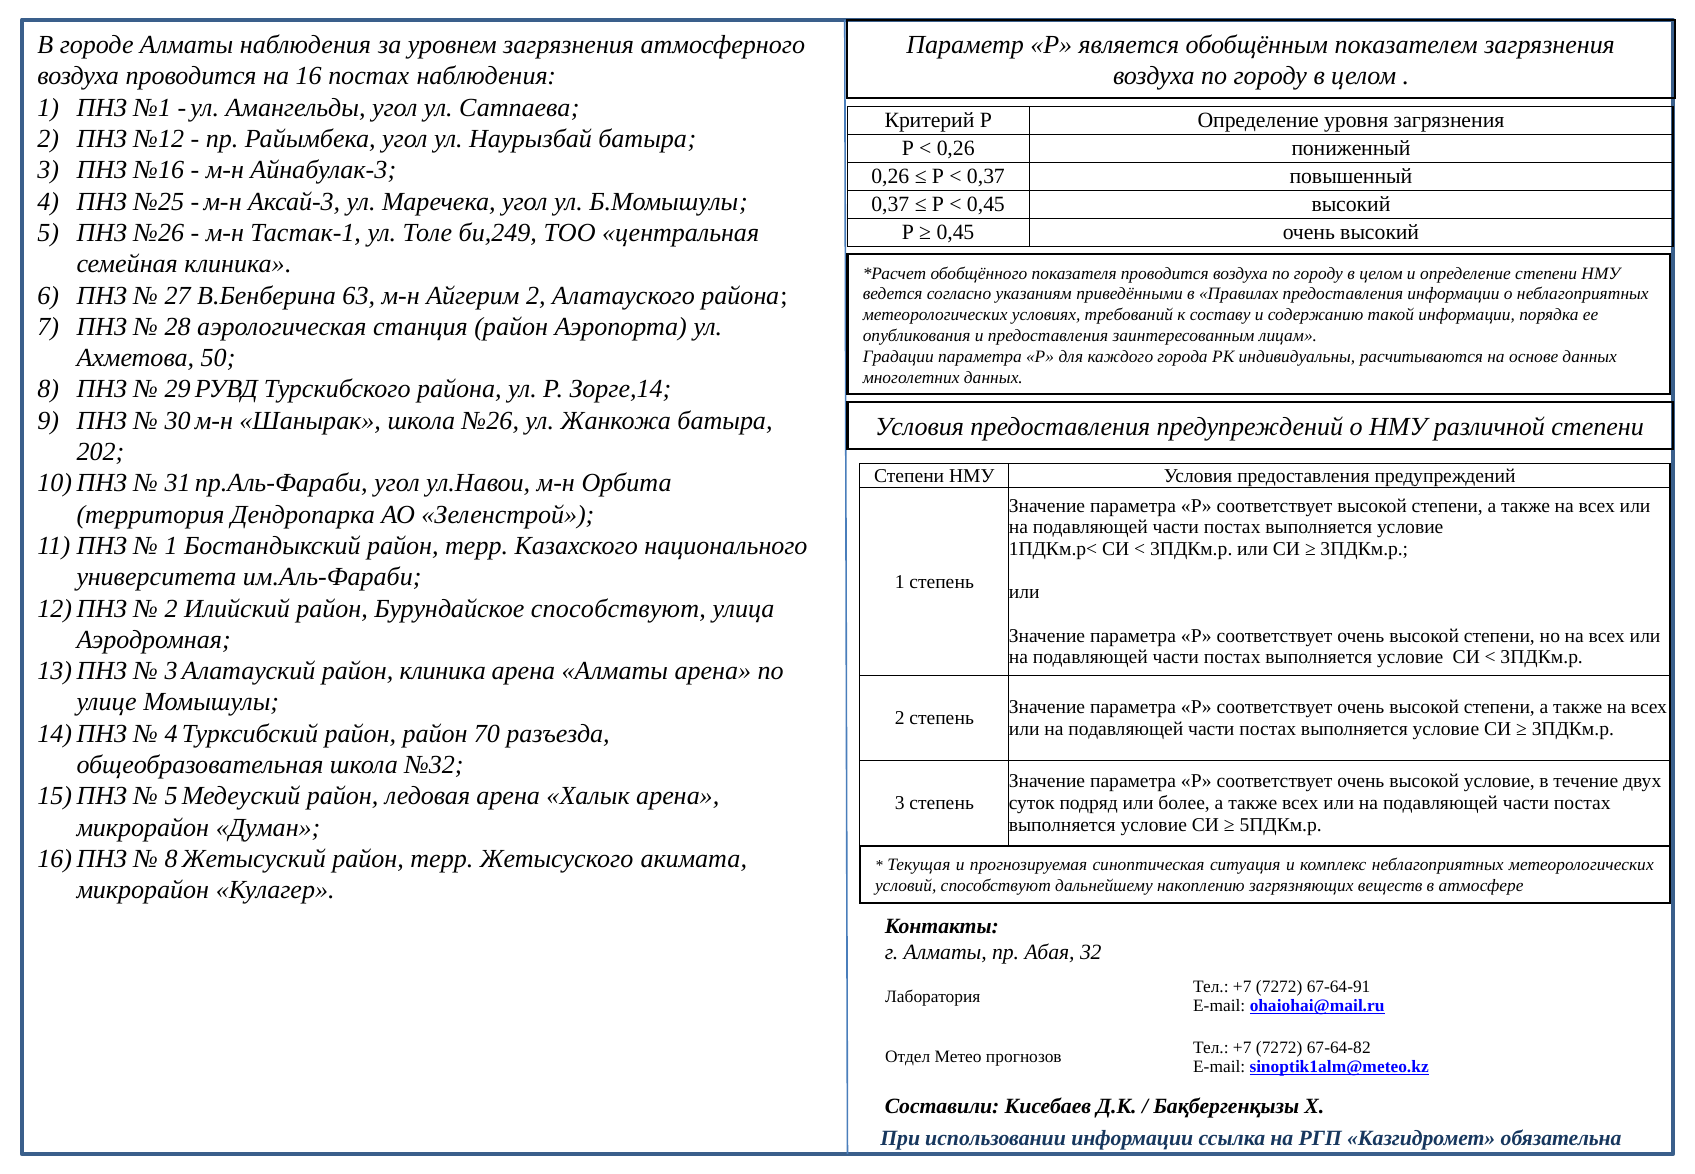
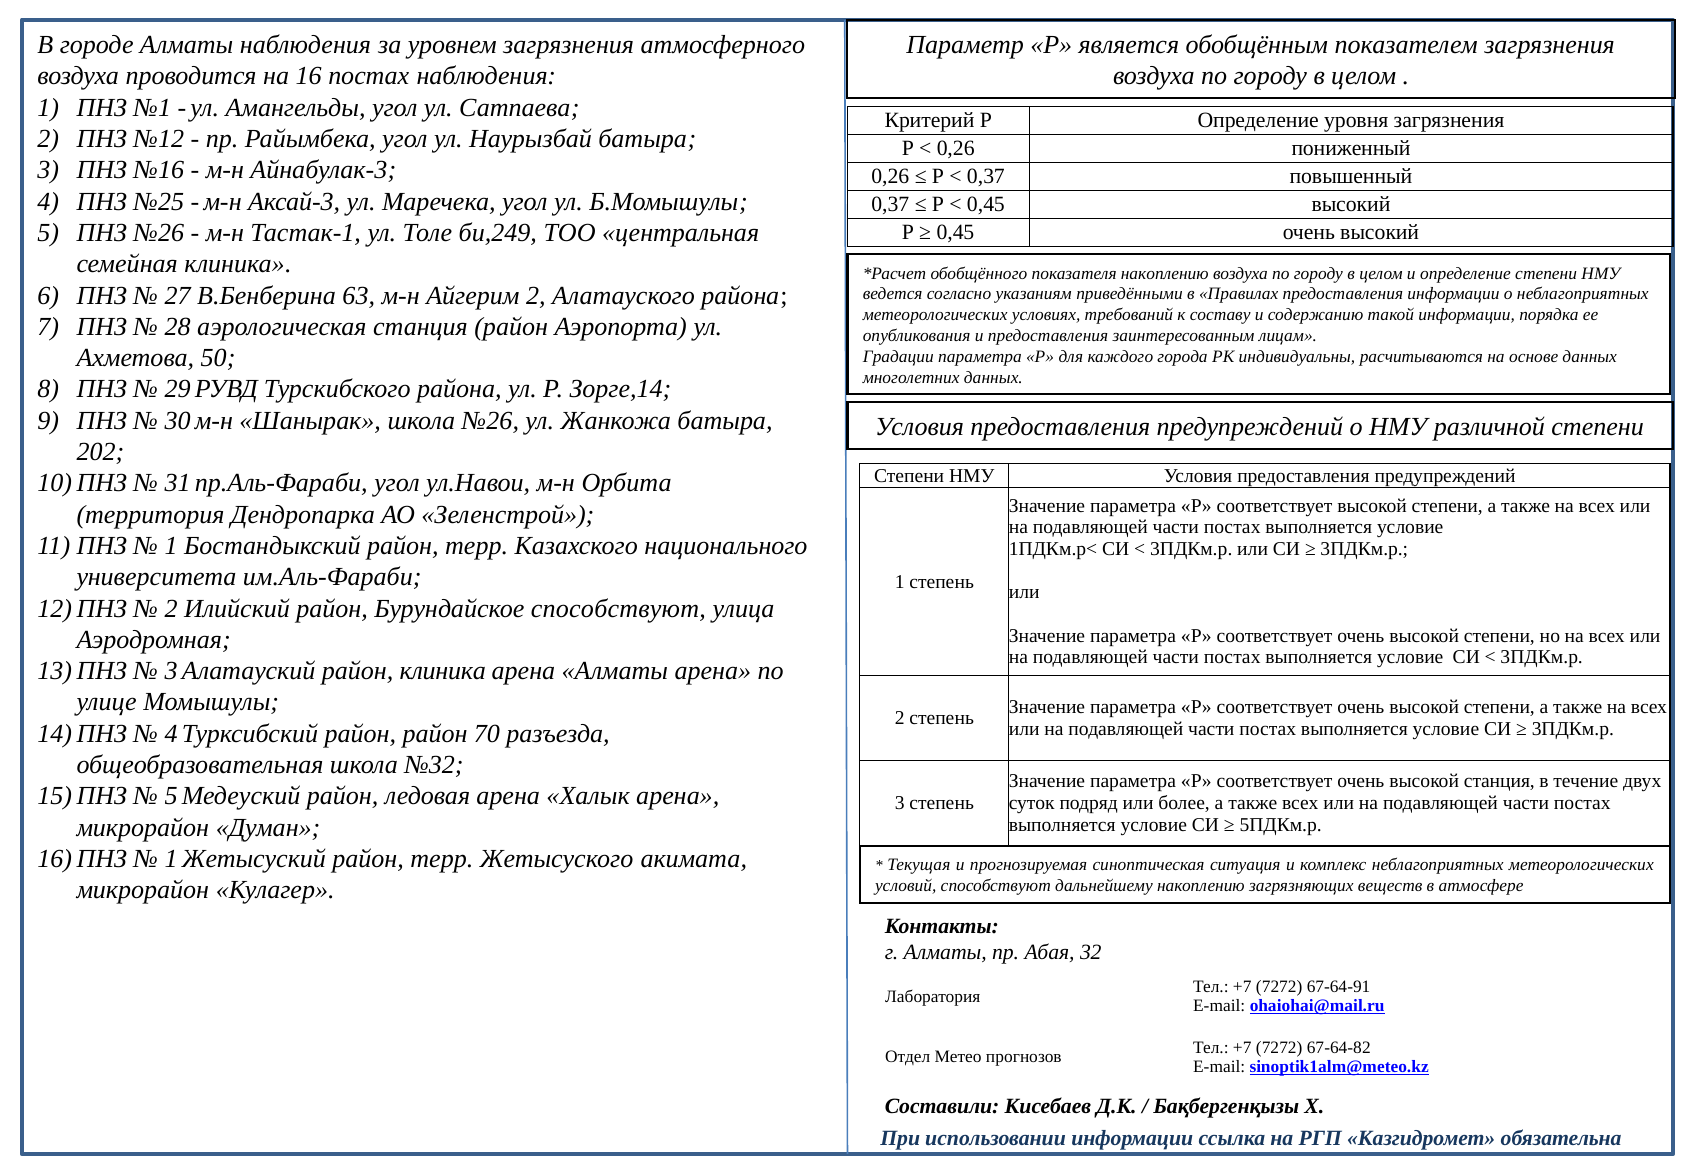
показателя проводится: проводится -> накоплению (1165, 273)
высокой условие: условие -> станция (1499, 781)
8: 8 -> 1 (171, 859)
